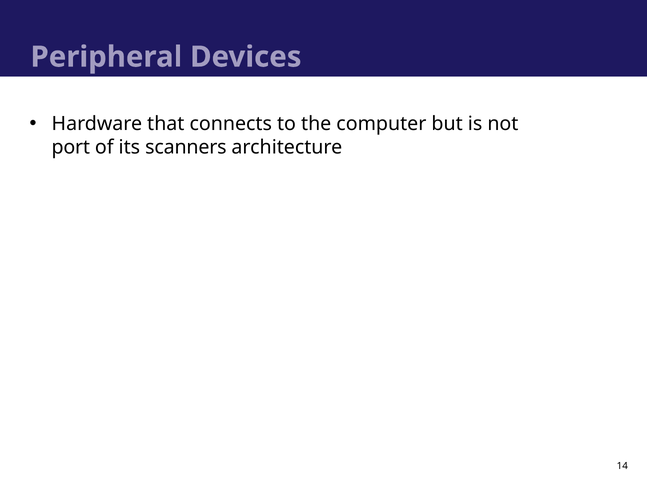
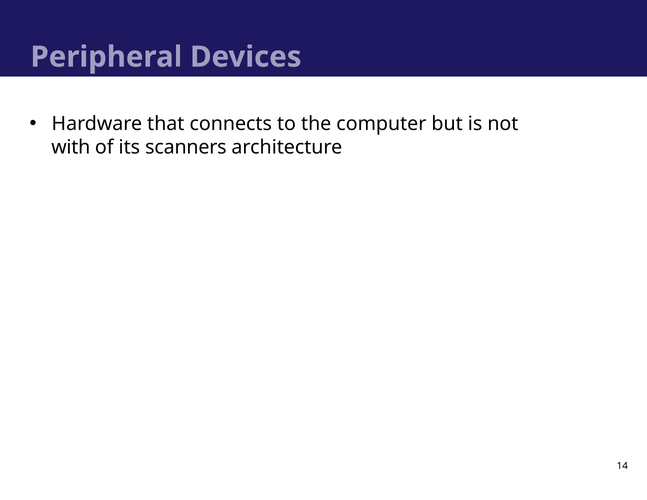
port: port -> with (71, 147)
